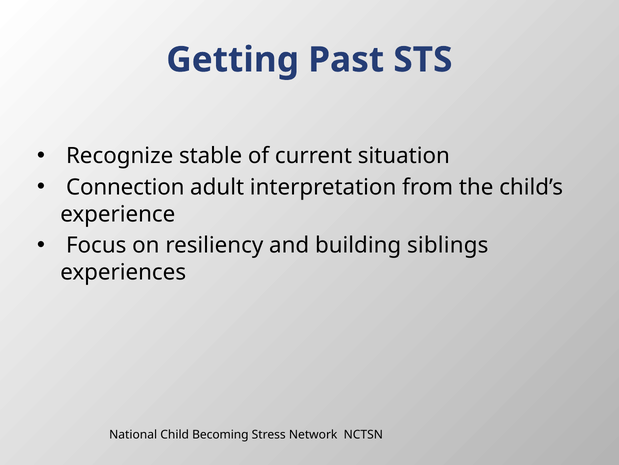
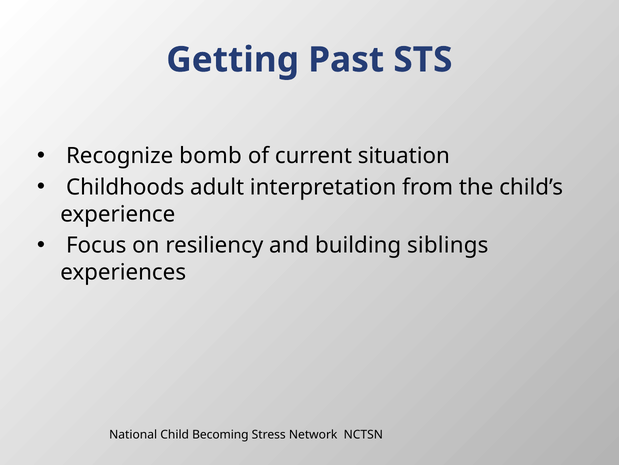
stable: stable -> bomb (210, 156)
Connection: Connection -> Childhoods (125, 187)
